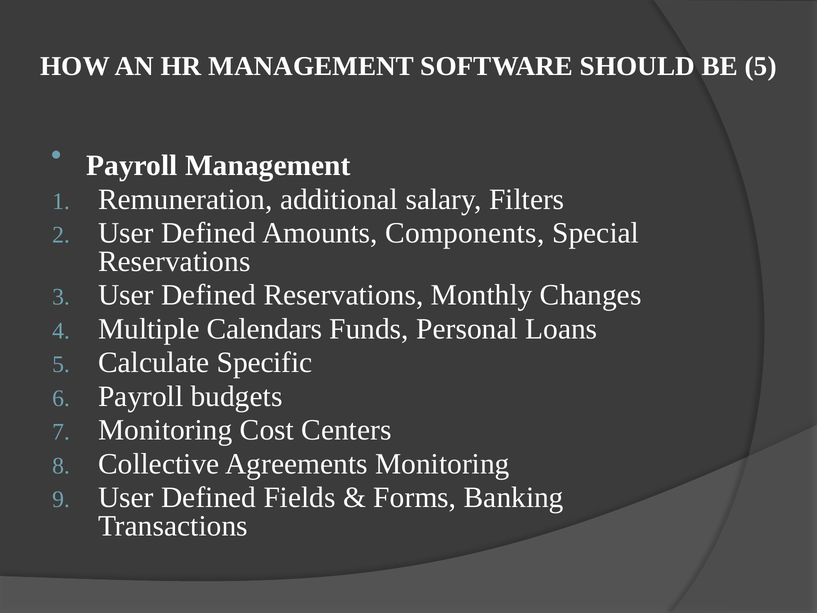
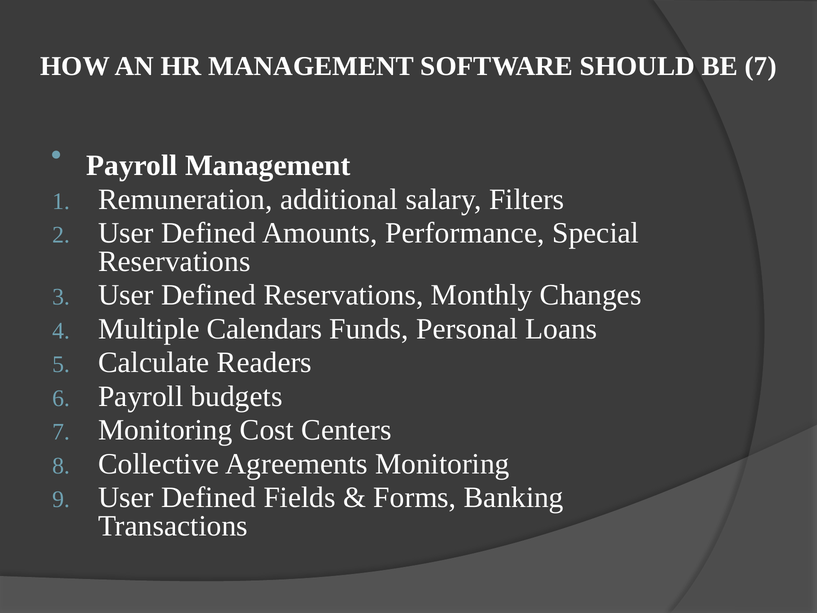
BE 5: 5 -> 7 (761, 66)
Components: Components -> Performance (465, 233)
Specific: Specific -> Readers (264, 363)
